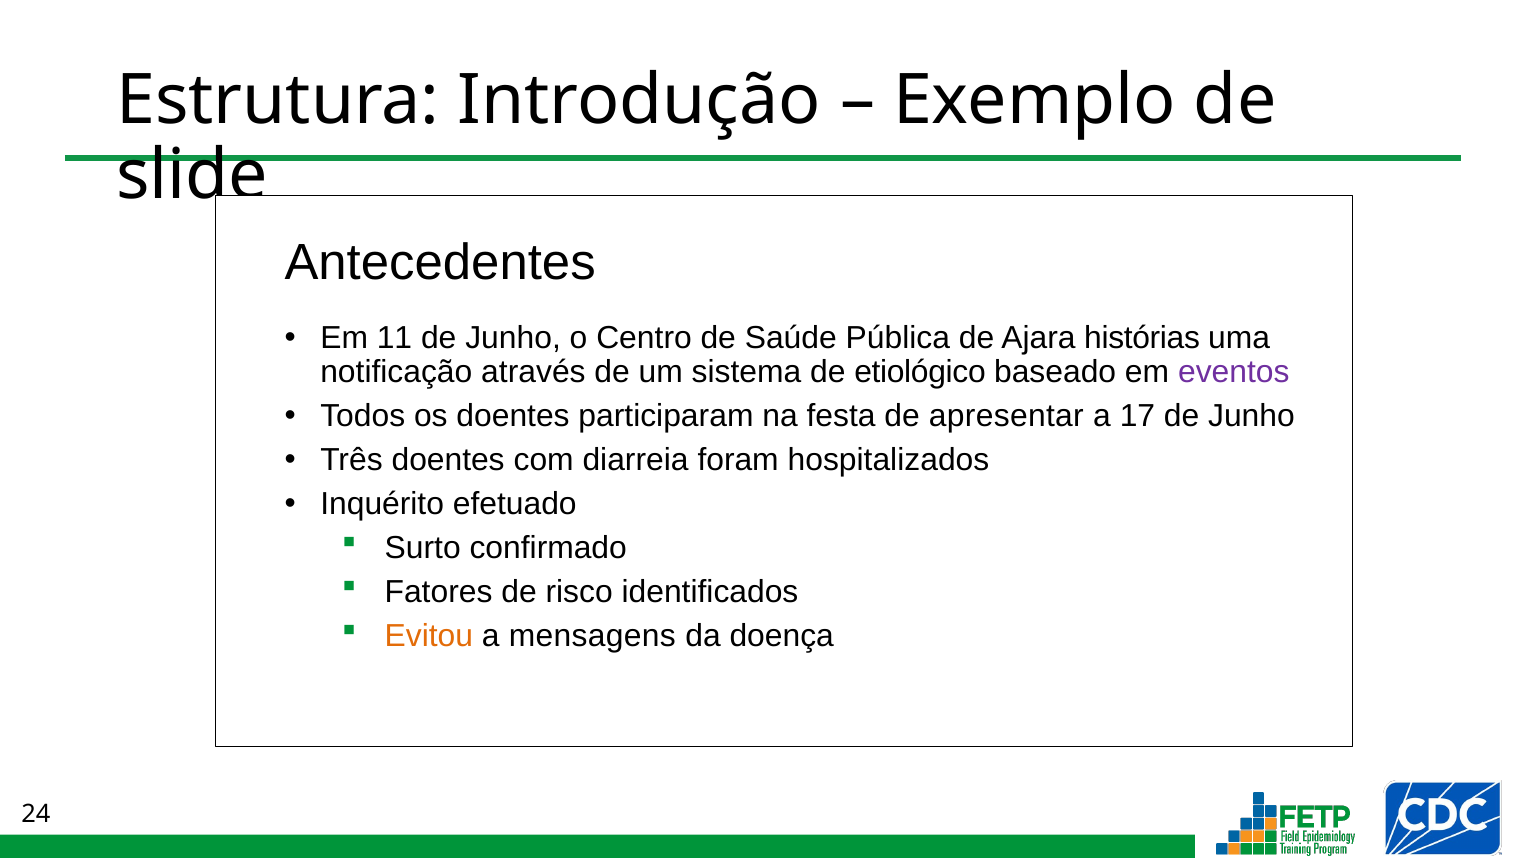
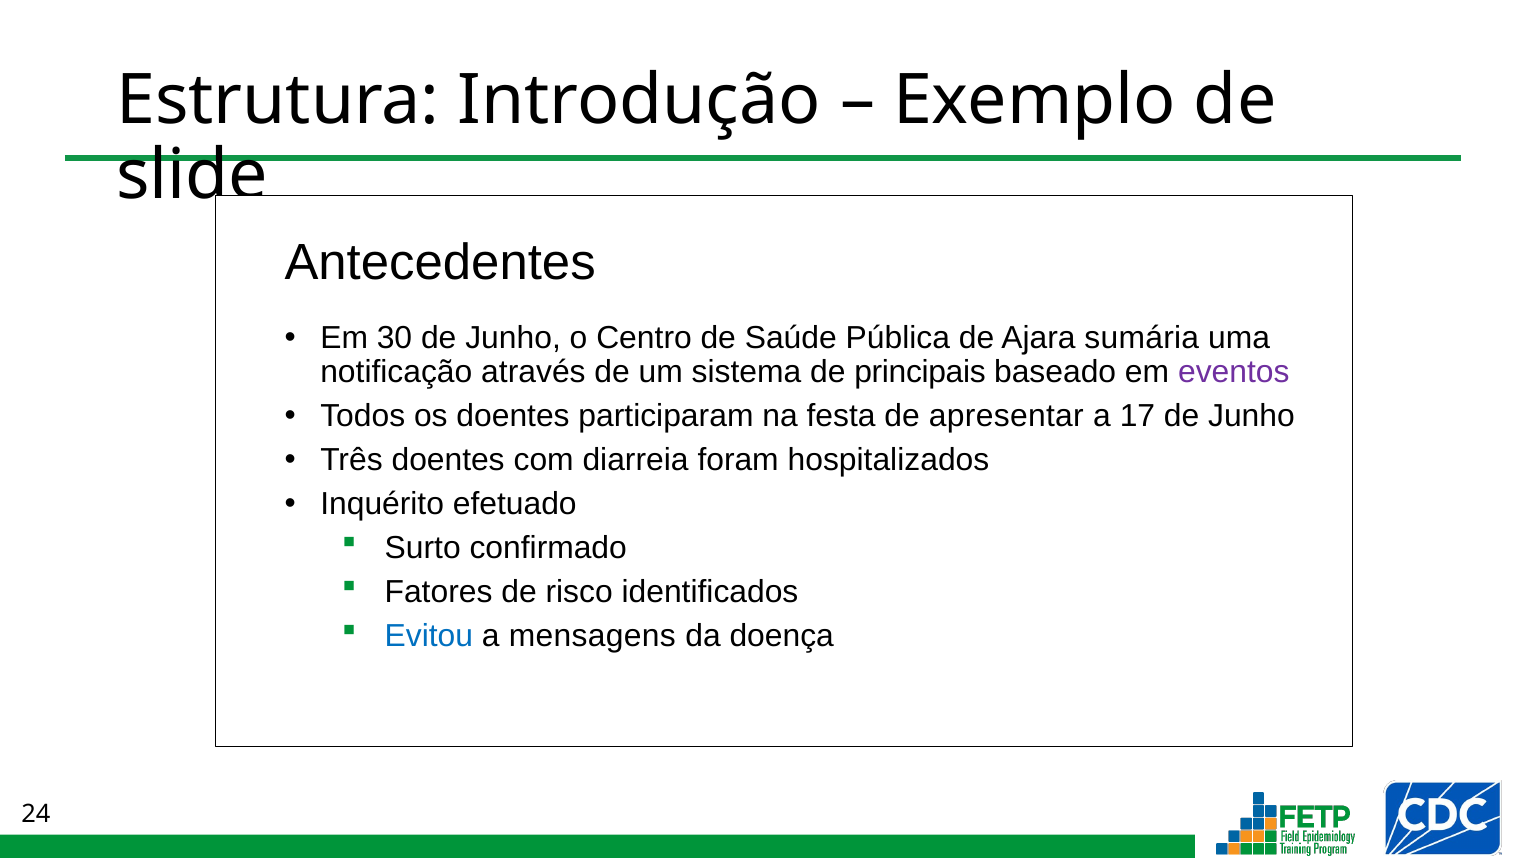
11: 11 -> 30 (394, 338)
histórias: histórias -> sumária (1142, 338)
etiológico: etiológico -> principais (920, 373)
Evitou colour: orange -> blue (429, 636)
